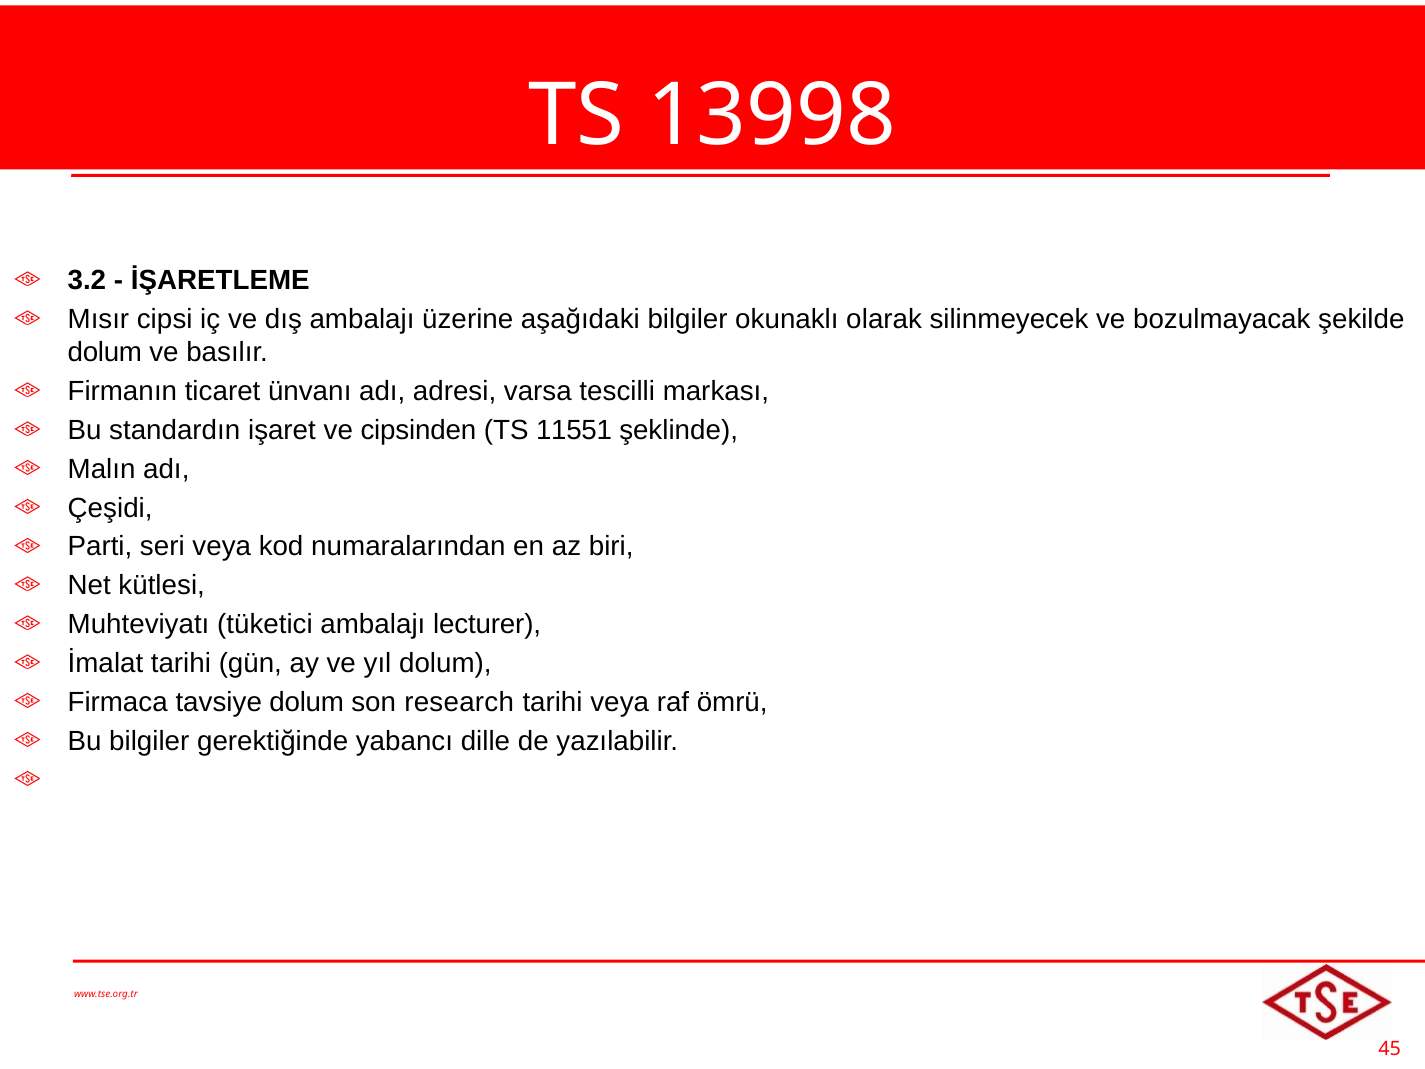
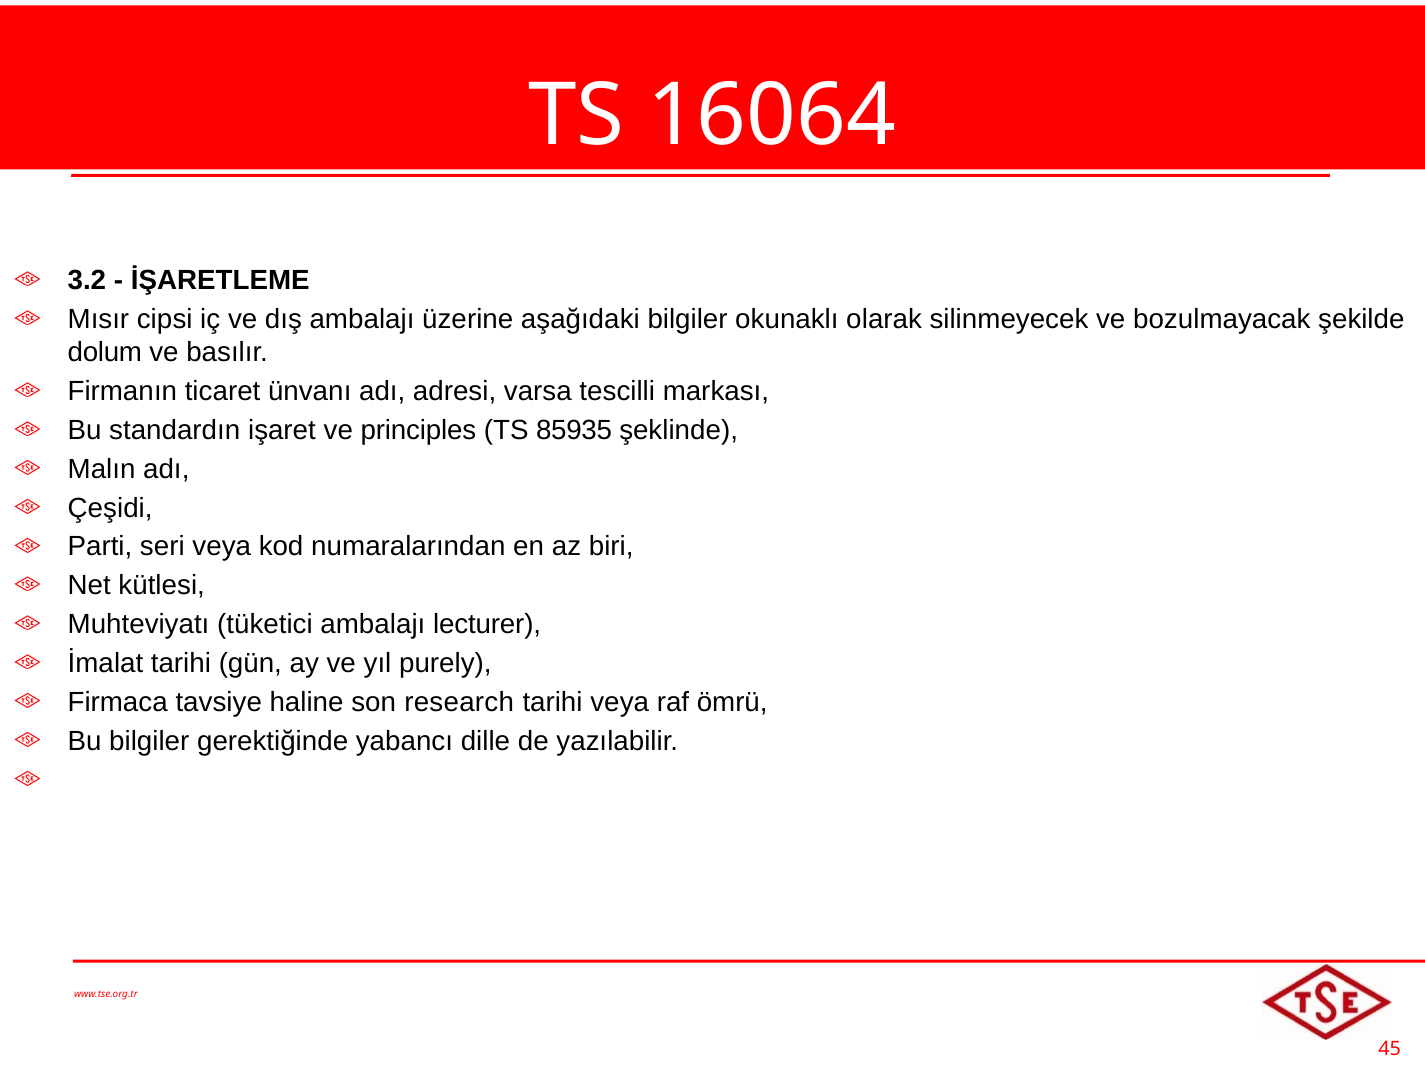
13998: 13998 -> 16064 (772, 116)
cipsinden: cipsinden -> principles (418, 430)
11551: 11551 -> 85935 (574, 430)
yıl dolum: dolum -> purely (445, 663)
tavsiye dolum: dolum -> haline (307, 702)
